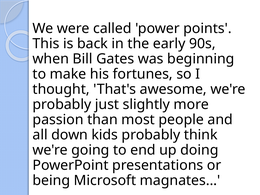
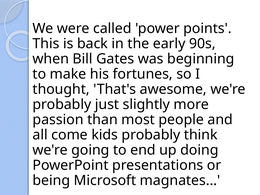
down: down -> come (70, 135)
